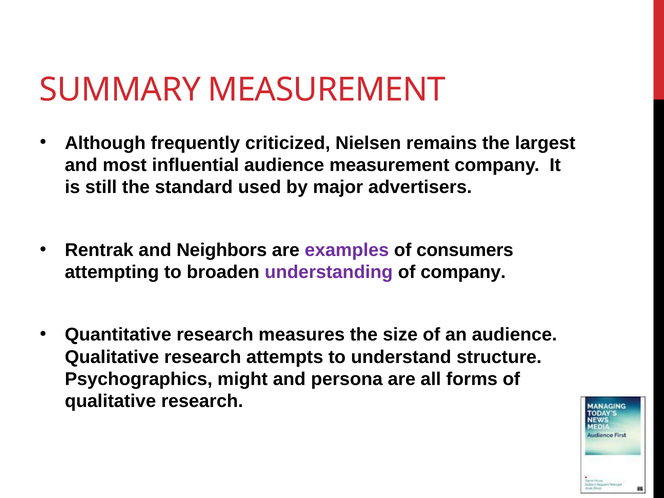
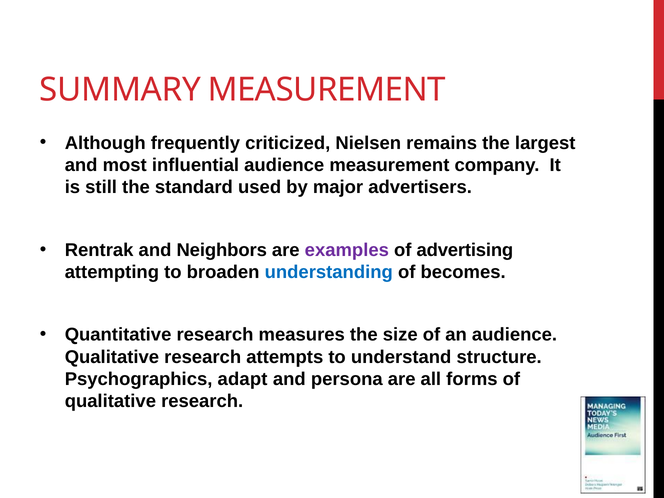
consumers: consumers -> advertising (465, 250)
understanding colour: purple -> blue (329, 272)
of company: company -> becomes (463, 272)
might: might -> adapt (243, 379)
